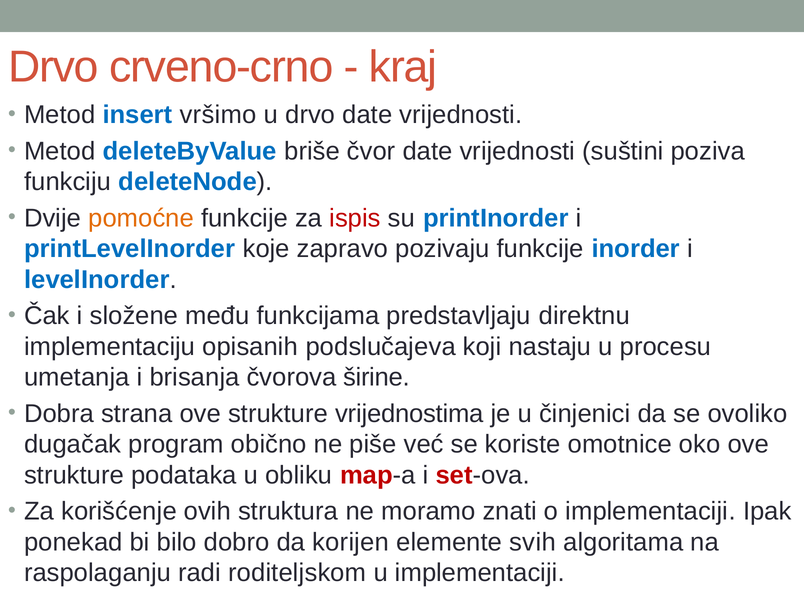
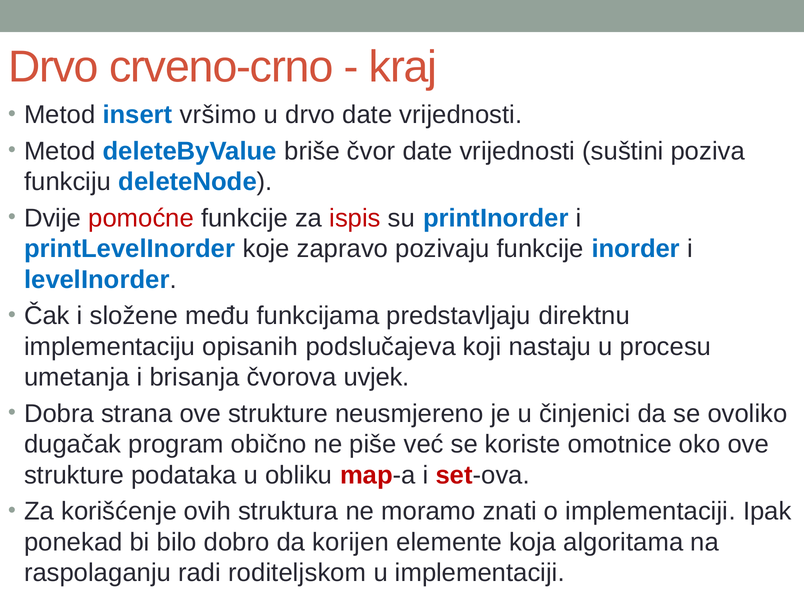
pomoćne colour: orange -> red (141, 218)
širine: širine -> uvjek (377, 377)
vrijednostima: vrijednostima -> neusmjereno (409, 414)
svih: svih -> koja (533, 542)
